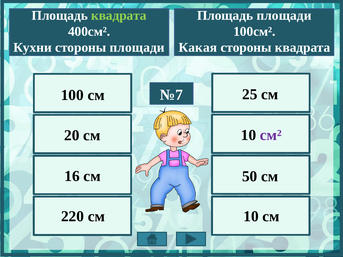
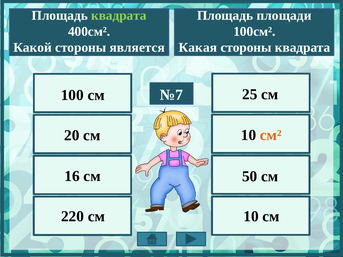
Кухни: Кухни -> Какой (33, 47)
стороны площади: площади -> является (137, 47)
см² colour: purple -> orange (271, 135)
